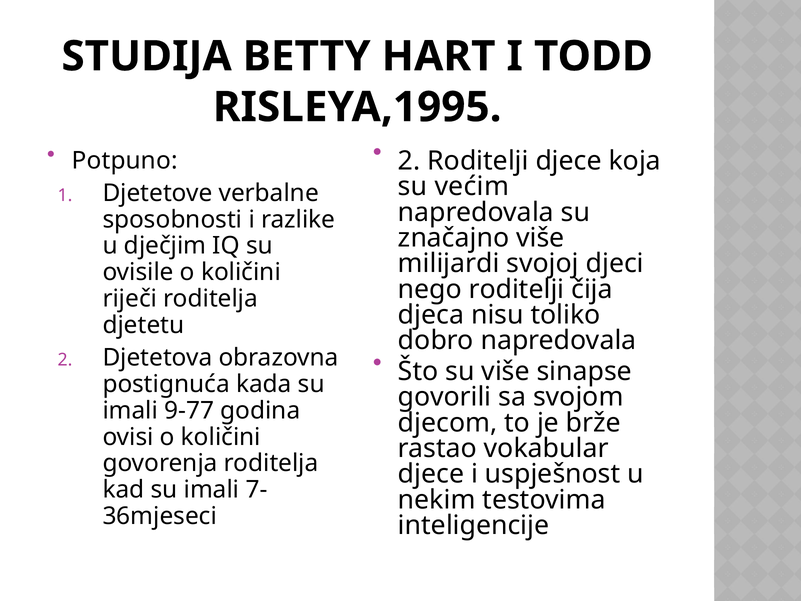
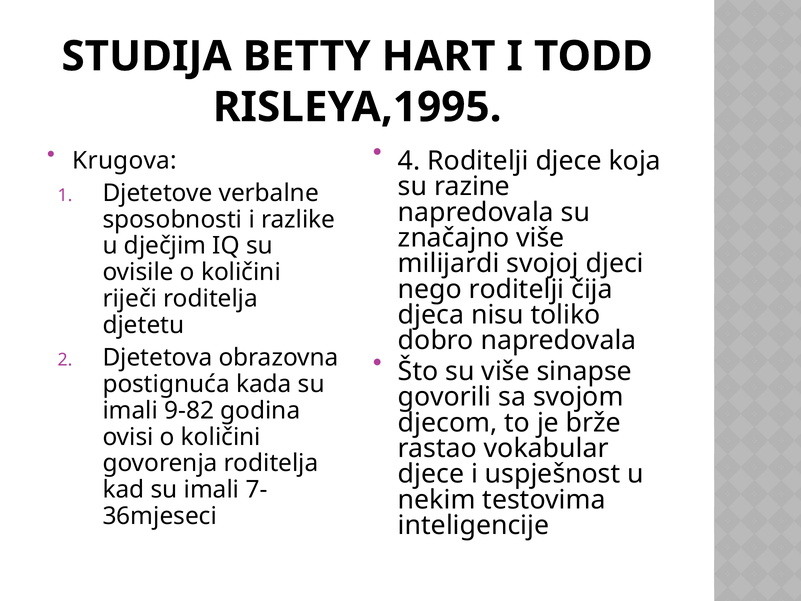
2: 2 -> 4 (409, 161)
Potpuno: Potpuno -> Krugova (125, 161)
većim: većim -> razine (472, 187)
9-77: 9-77 -> 9-82 (189, 410)
